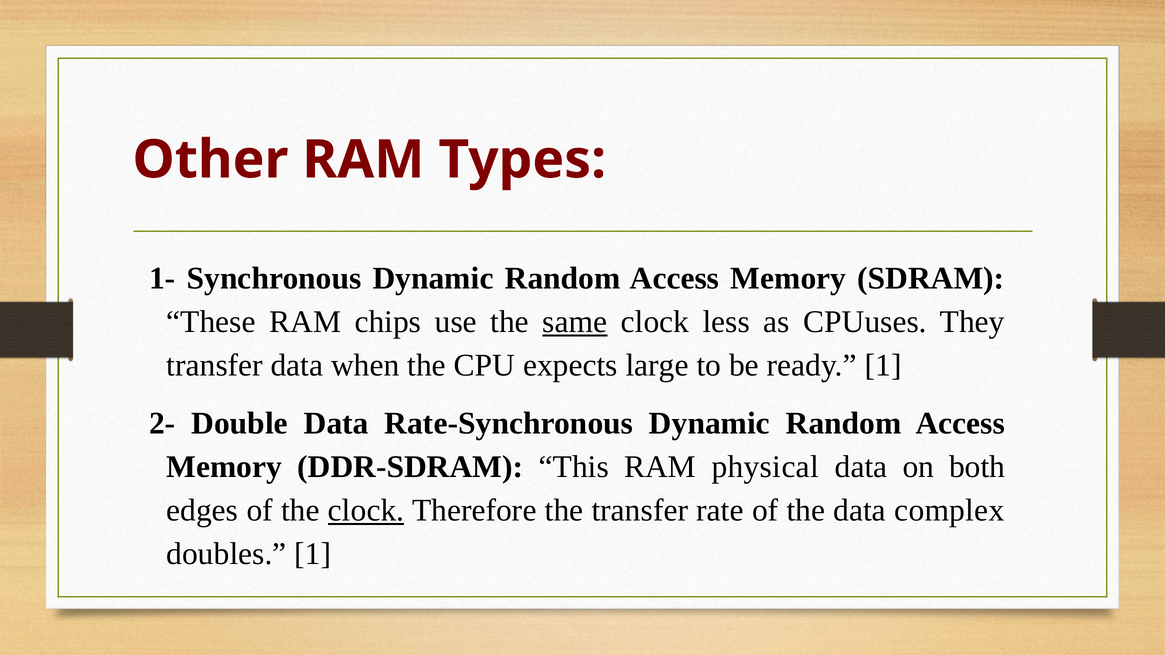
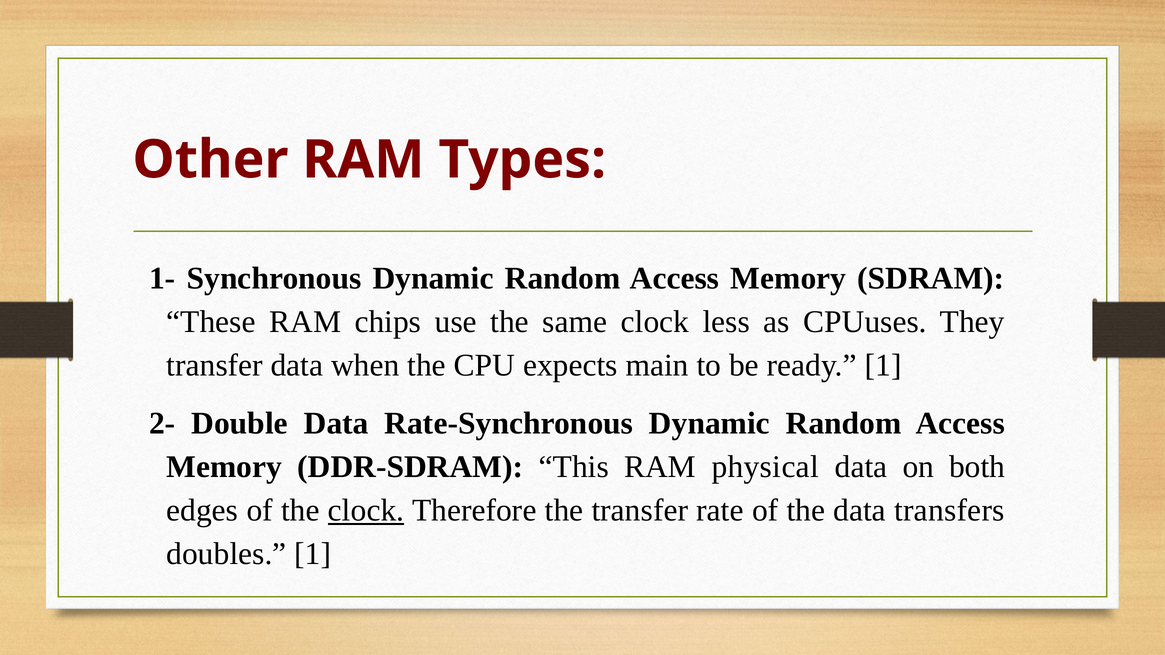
same underline: present -> none (575, 322)
large: large -> main (657, 366)
complex: complex -> transfers (949, 511)
